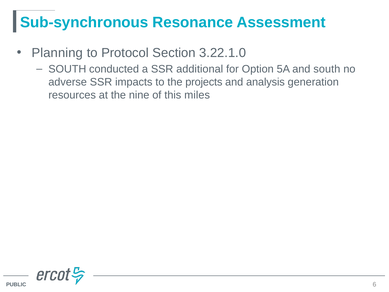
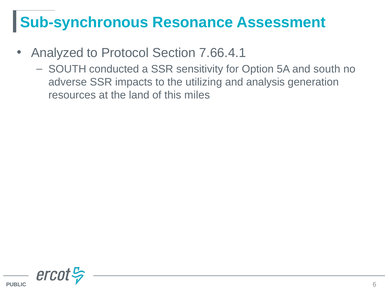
Planning: Planning -> Analyzed (57, 53)
3.22.1.0: 3.22.1.0 -> 7.66.4.1 (223, 53)
additional: additional -> sensitivity (200, 69)
projects: projects -> utilizing (204, 82)
nine: nine -> land (139, 95)
